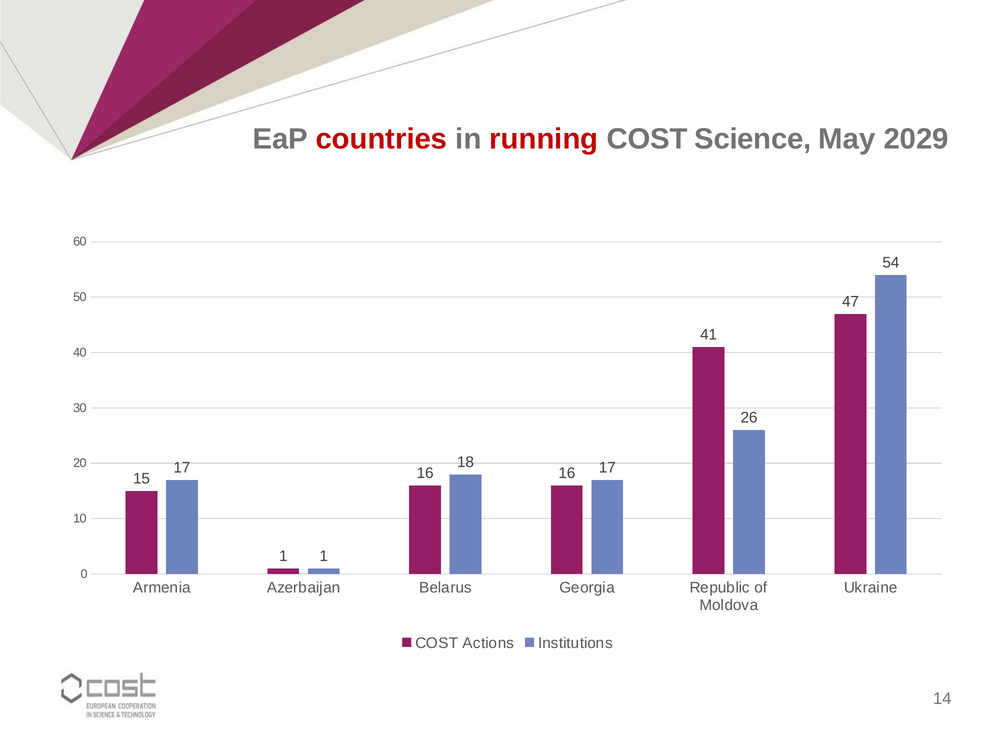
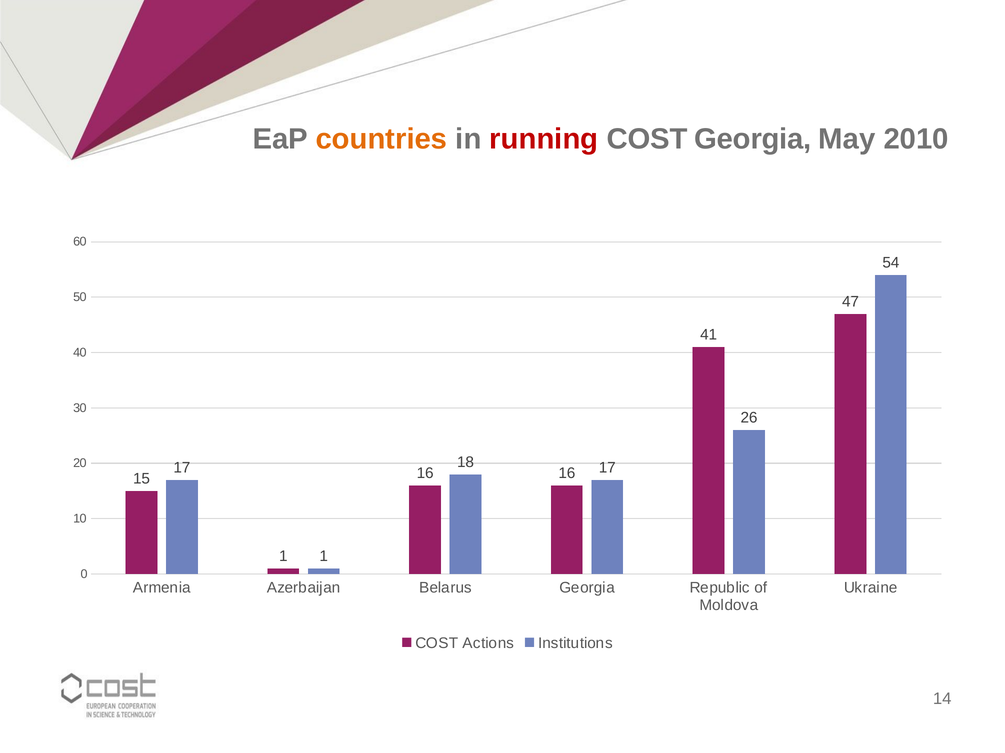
countries colour: red -> orange (381, 139)
COST Science: Science -> Georgia (753, 139)
2029: 2029 -> 2010 (916, 139)
